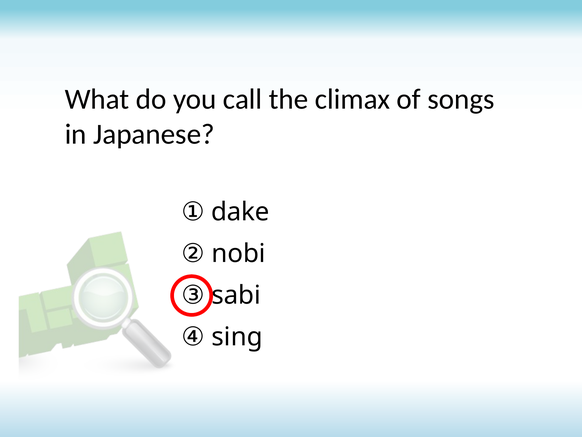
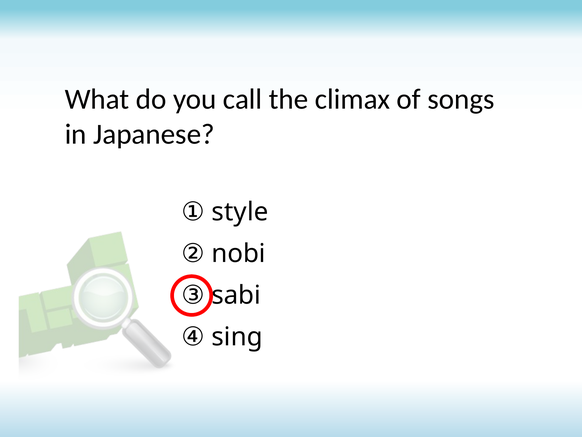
dake: dake -> style (240, 212)
